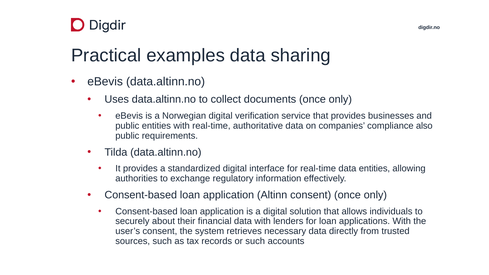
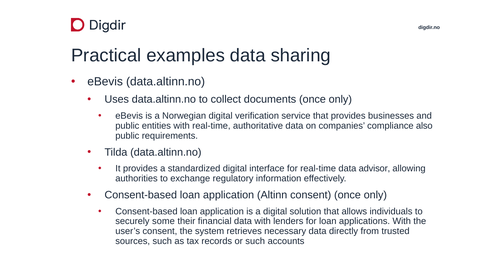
data entities: entities -> advisor (374, 169)
about: about -> some (163, 221)
